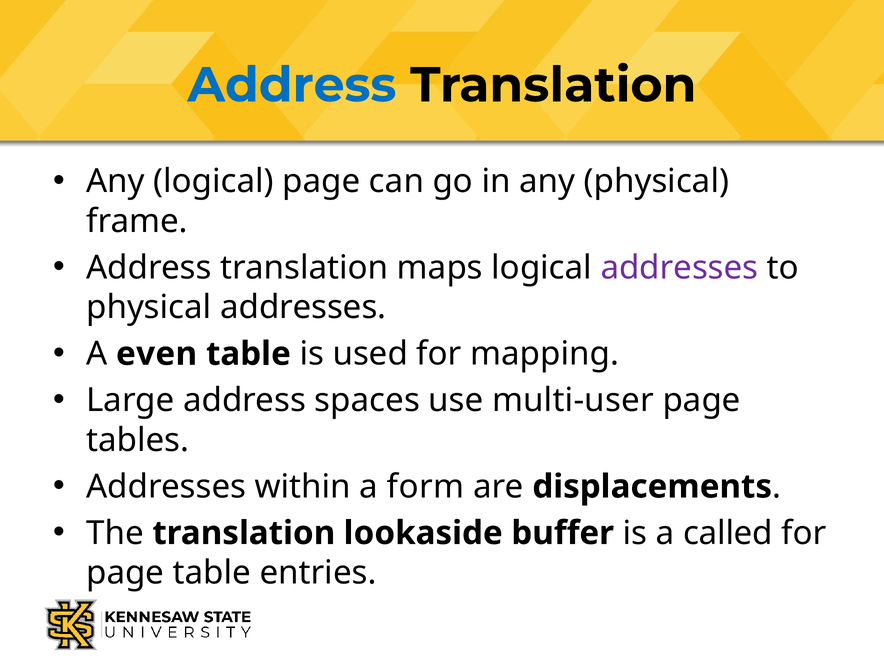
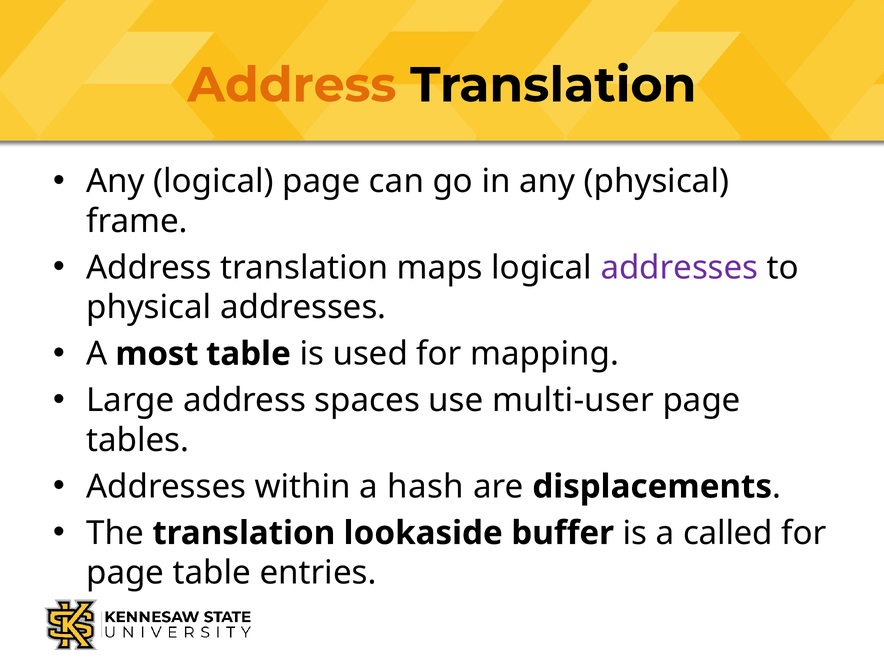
Address colour: blue -> orange (292, 85)
even: even -> most (157, 354)
form: form -> hash (426, 487)
